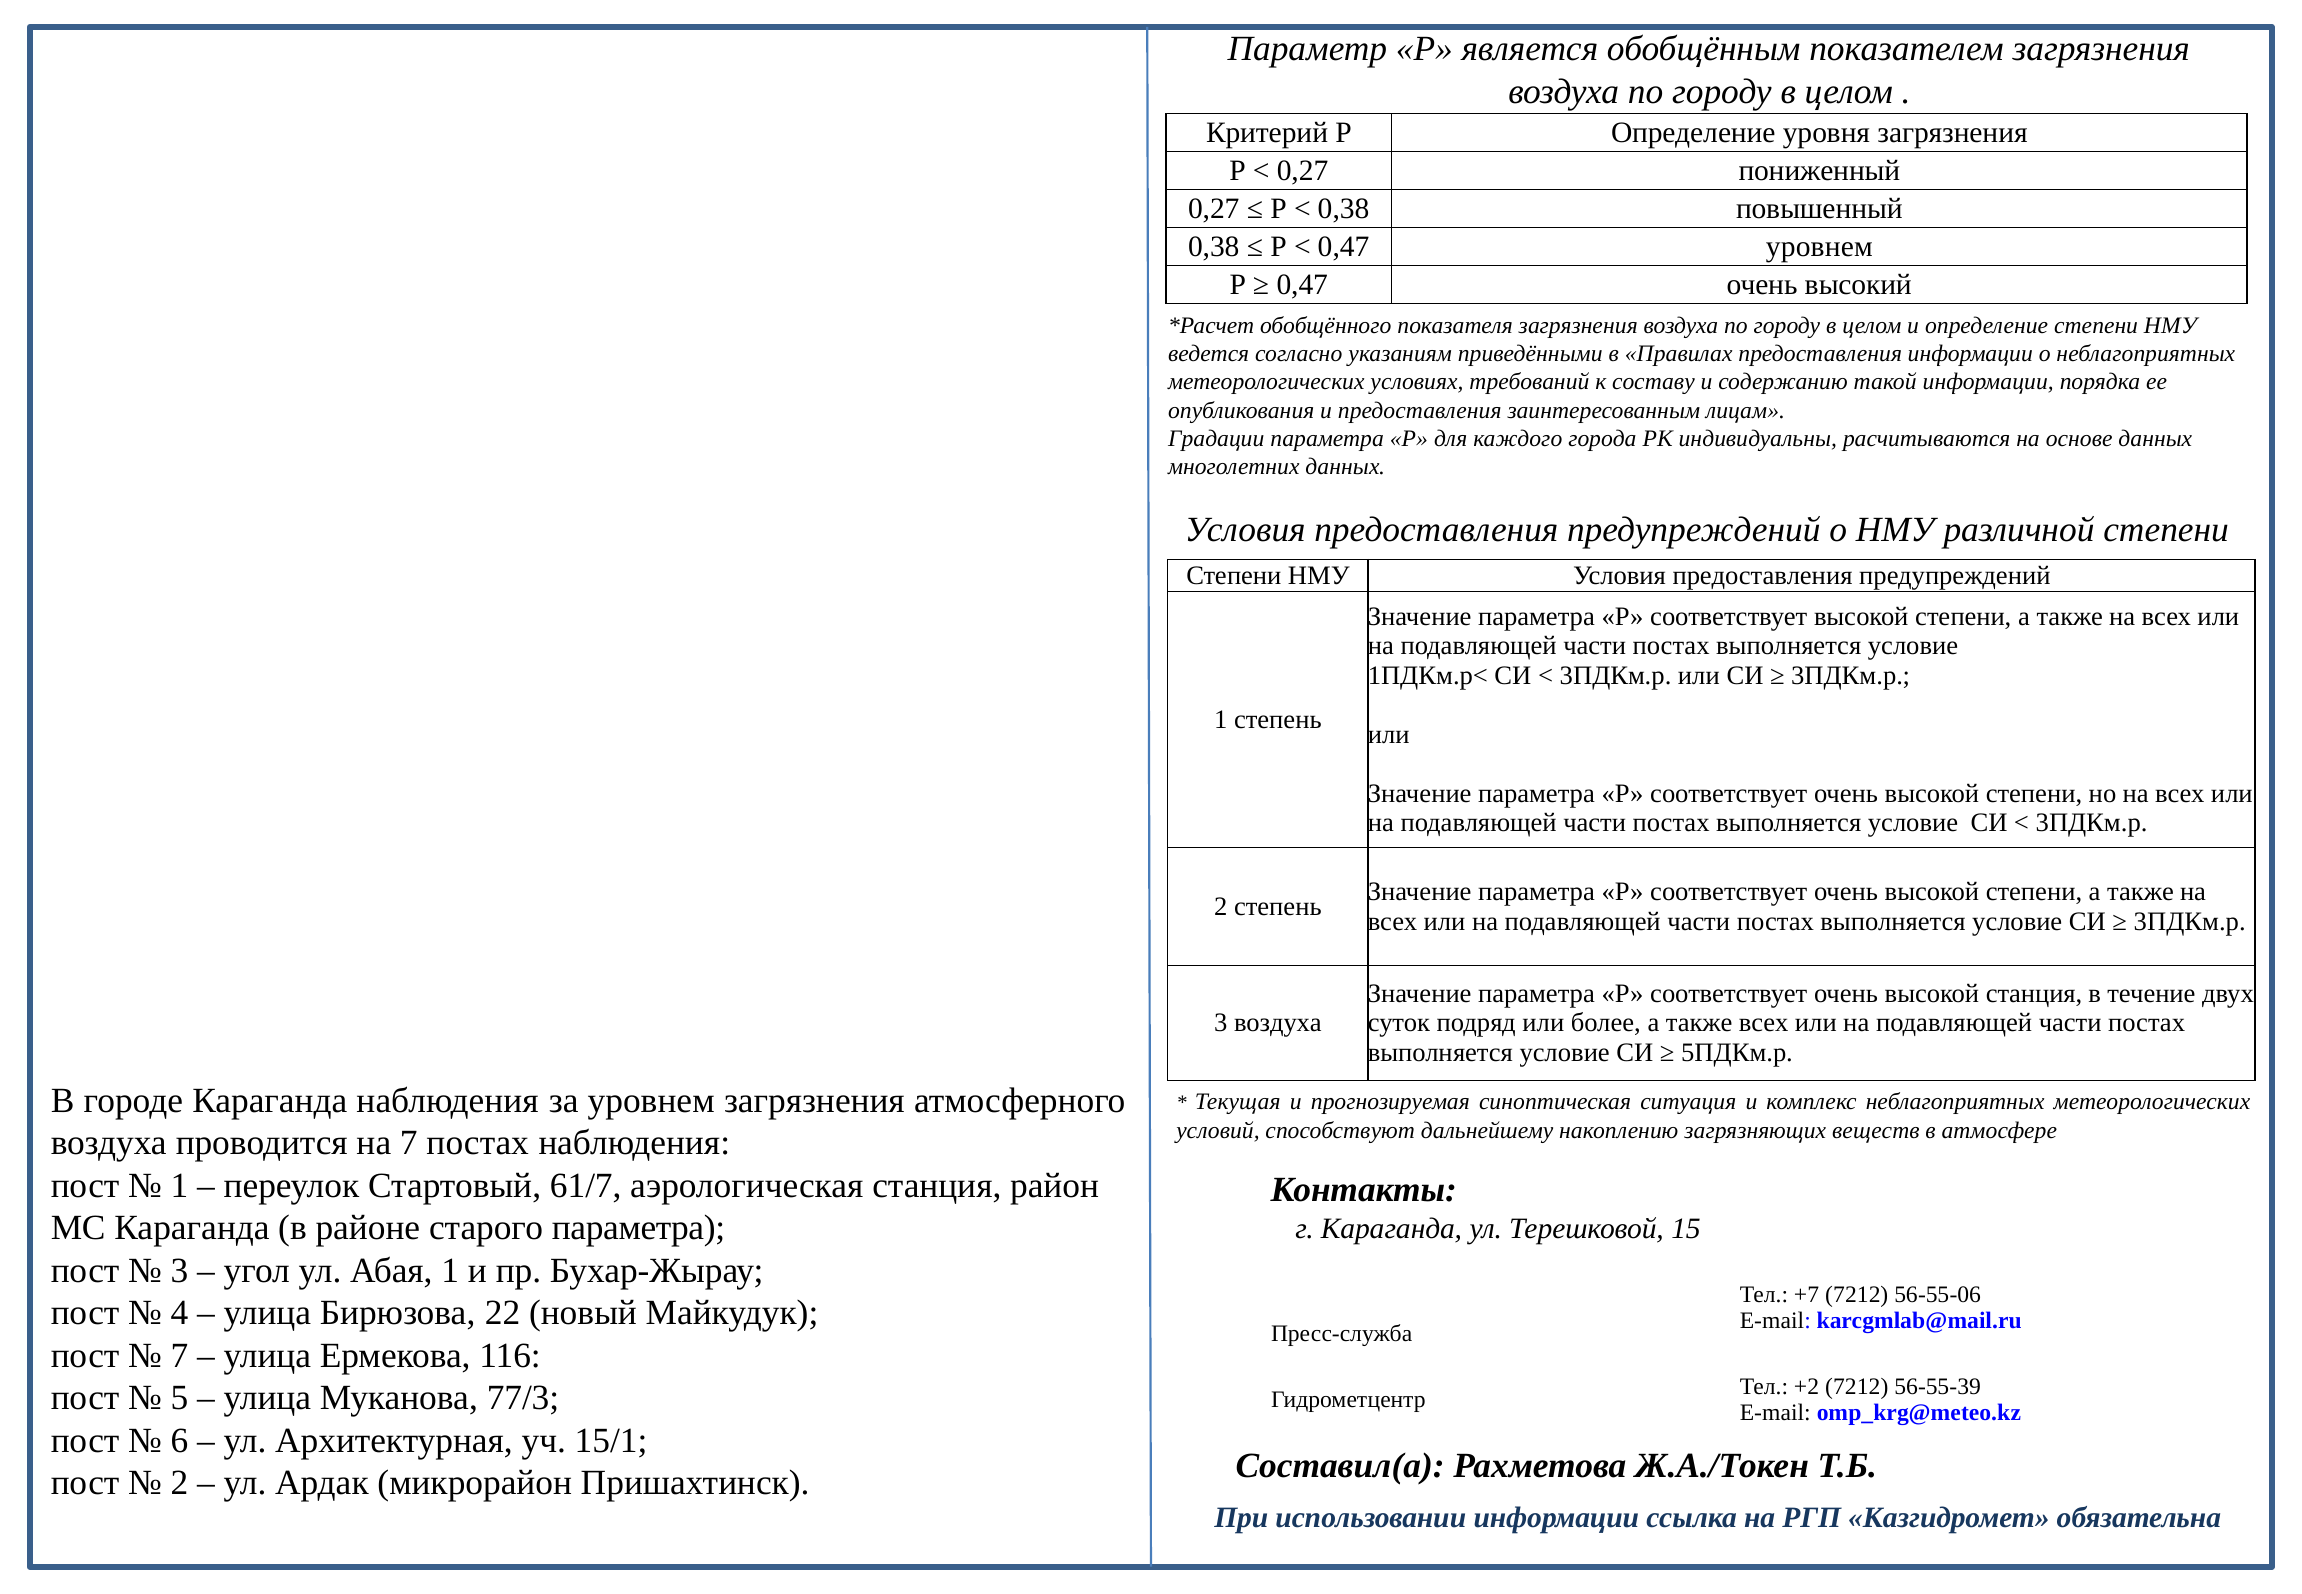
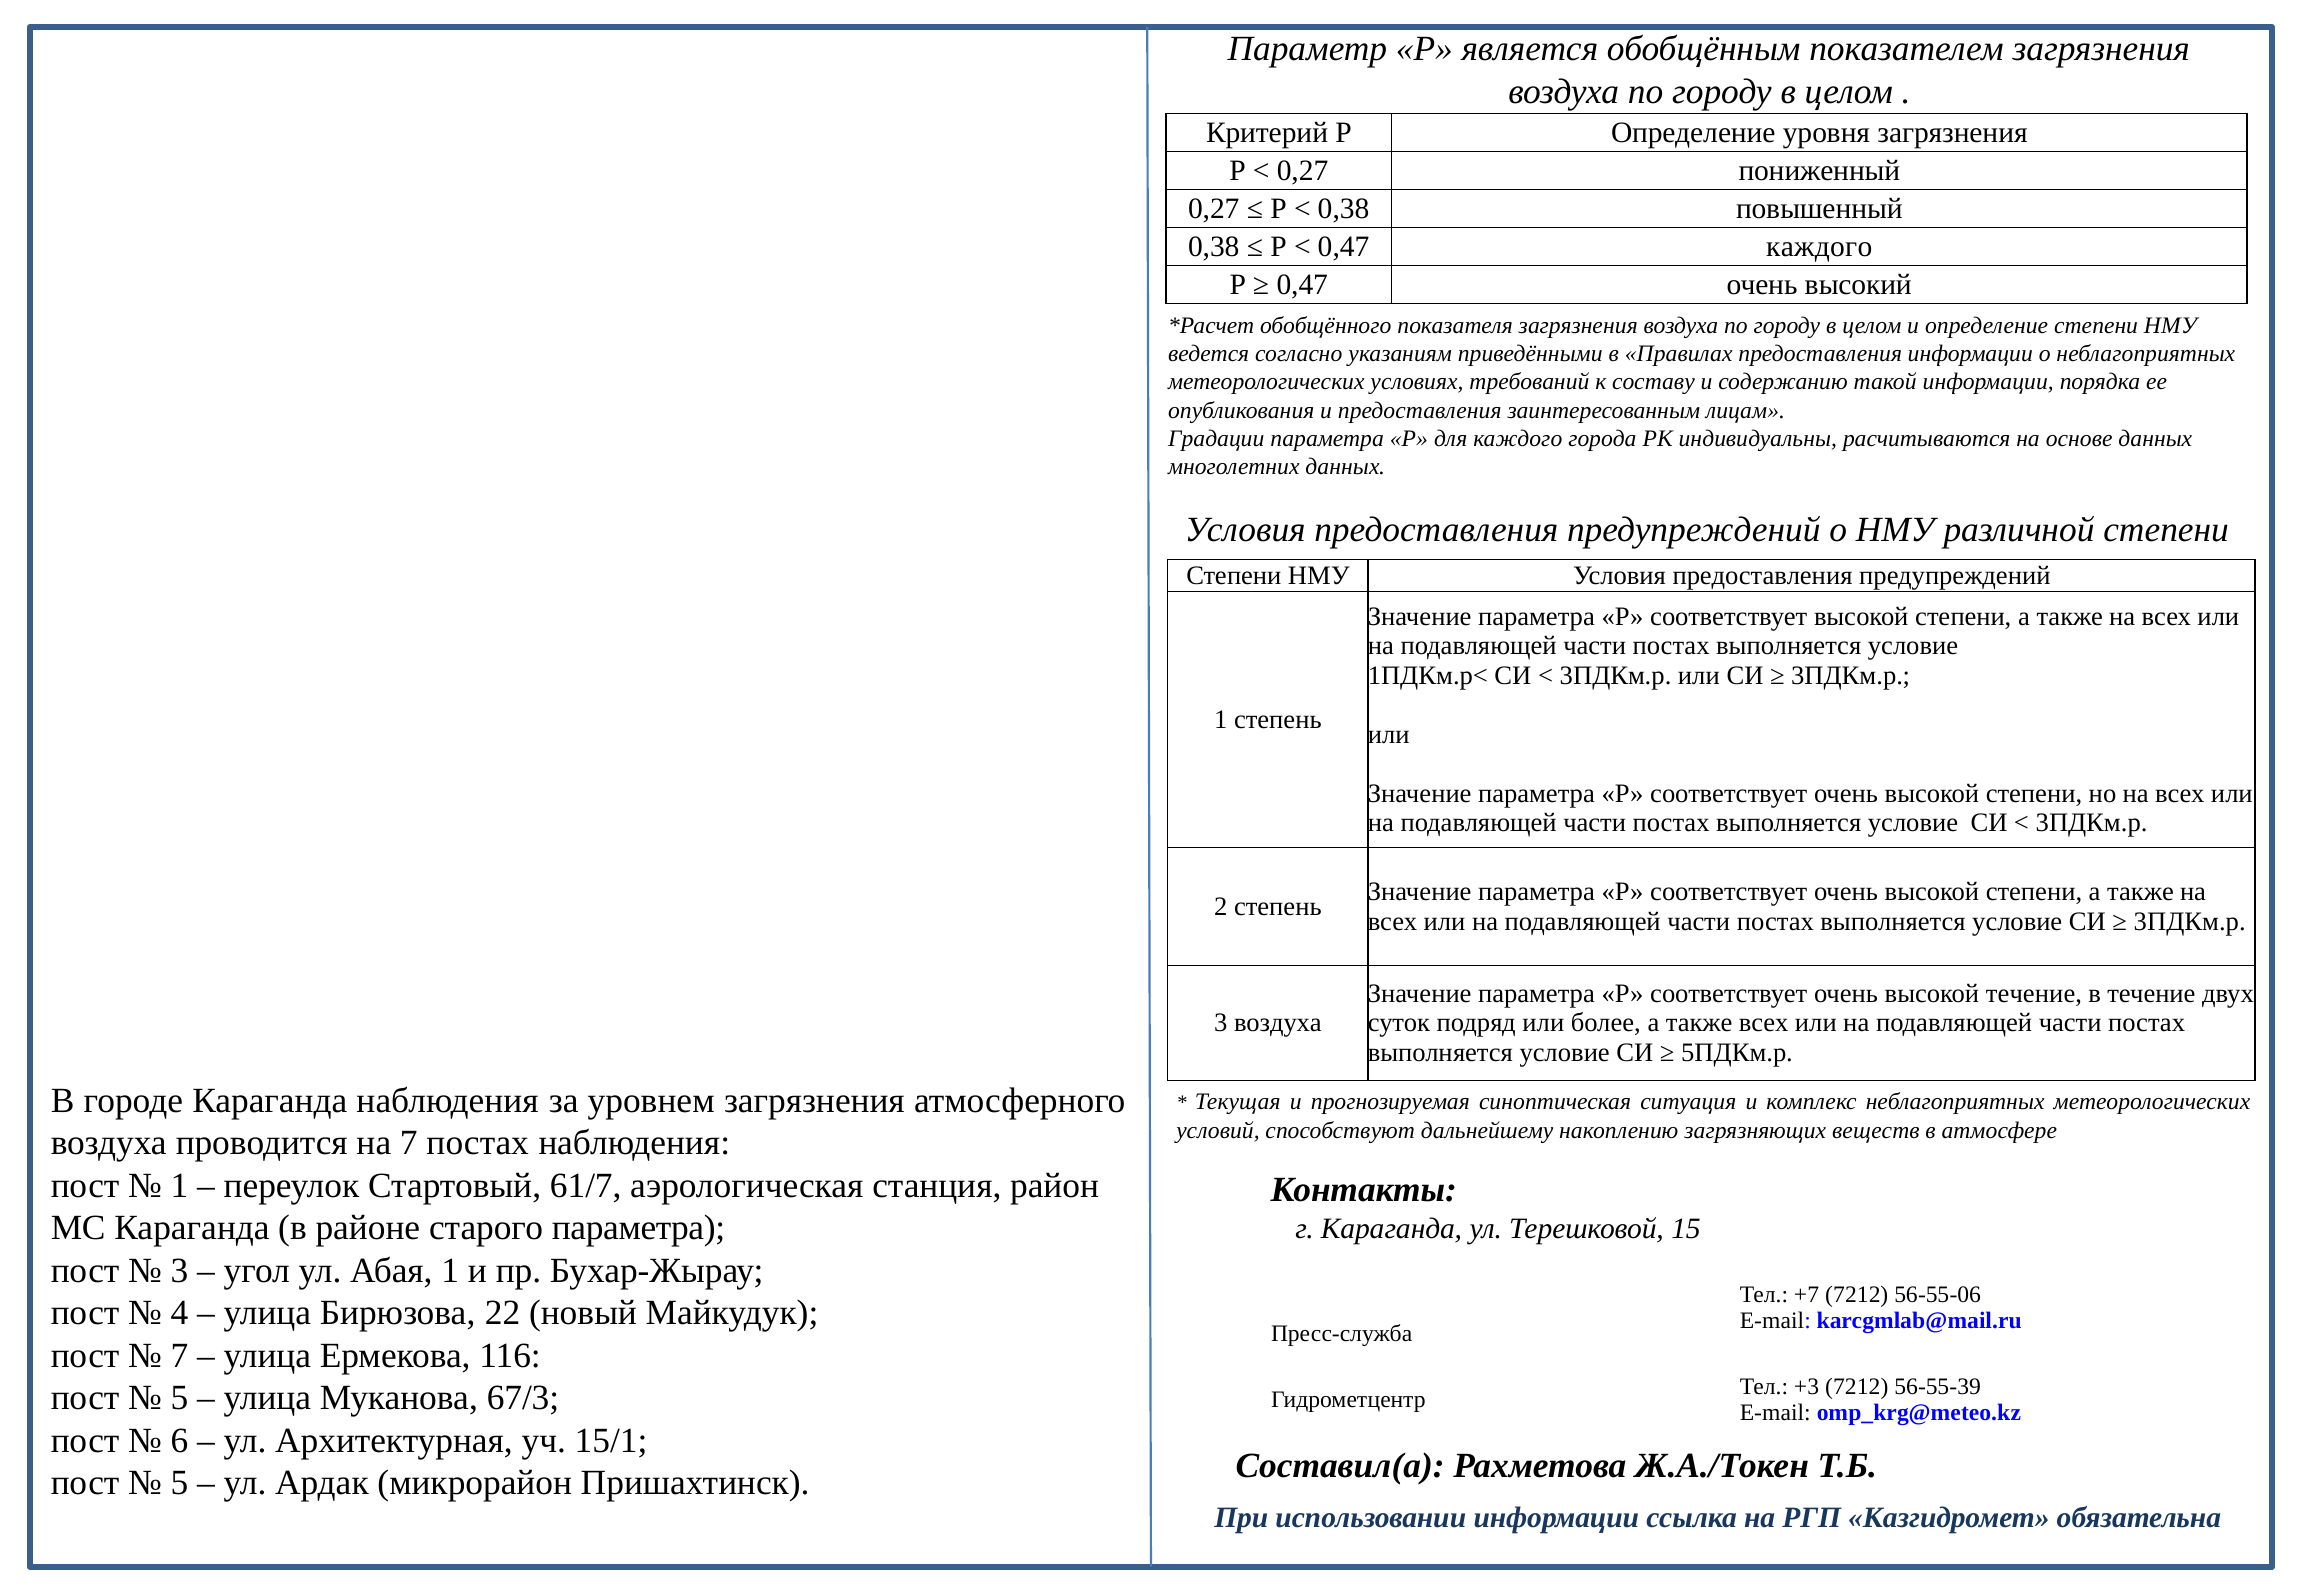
0,47 уровнем: уровнем -> каждого (1819, 246)
высокой станция: станция -> течение (2034, 993)
+2: +2 -> +3 (1807, 1386)
77/3: 77/3 -> 67/3 (523, 1398)
2: 2 -> 5 (179, 1483)
